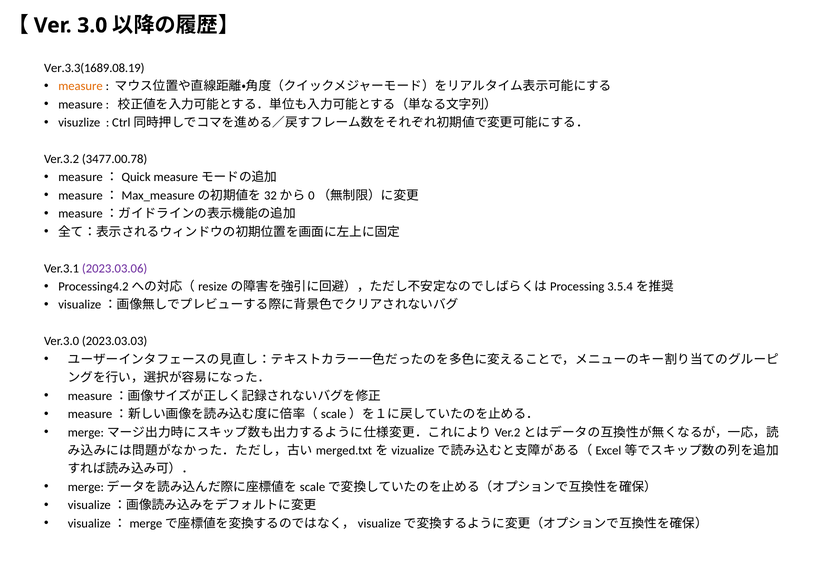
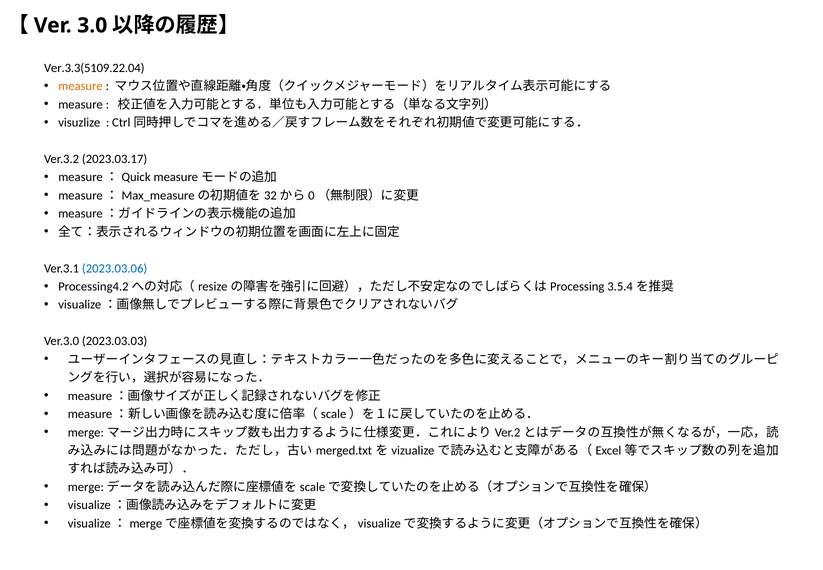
Ver.3.3(1689.08.19: Ver.3.3(1689.08.19 -> Ver.3.3(5109.22.04 (94, 68)
3477.00.78: 3477.00.78 -> 2023.03.17 (115, 159)
2023.03.06 colour: purple -> blue (115, 268)
